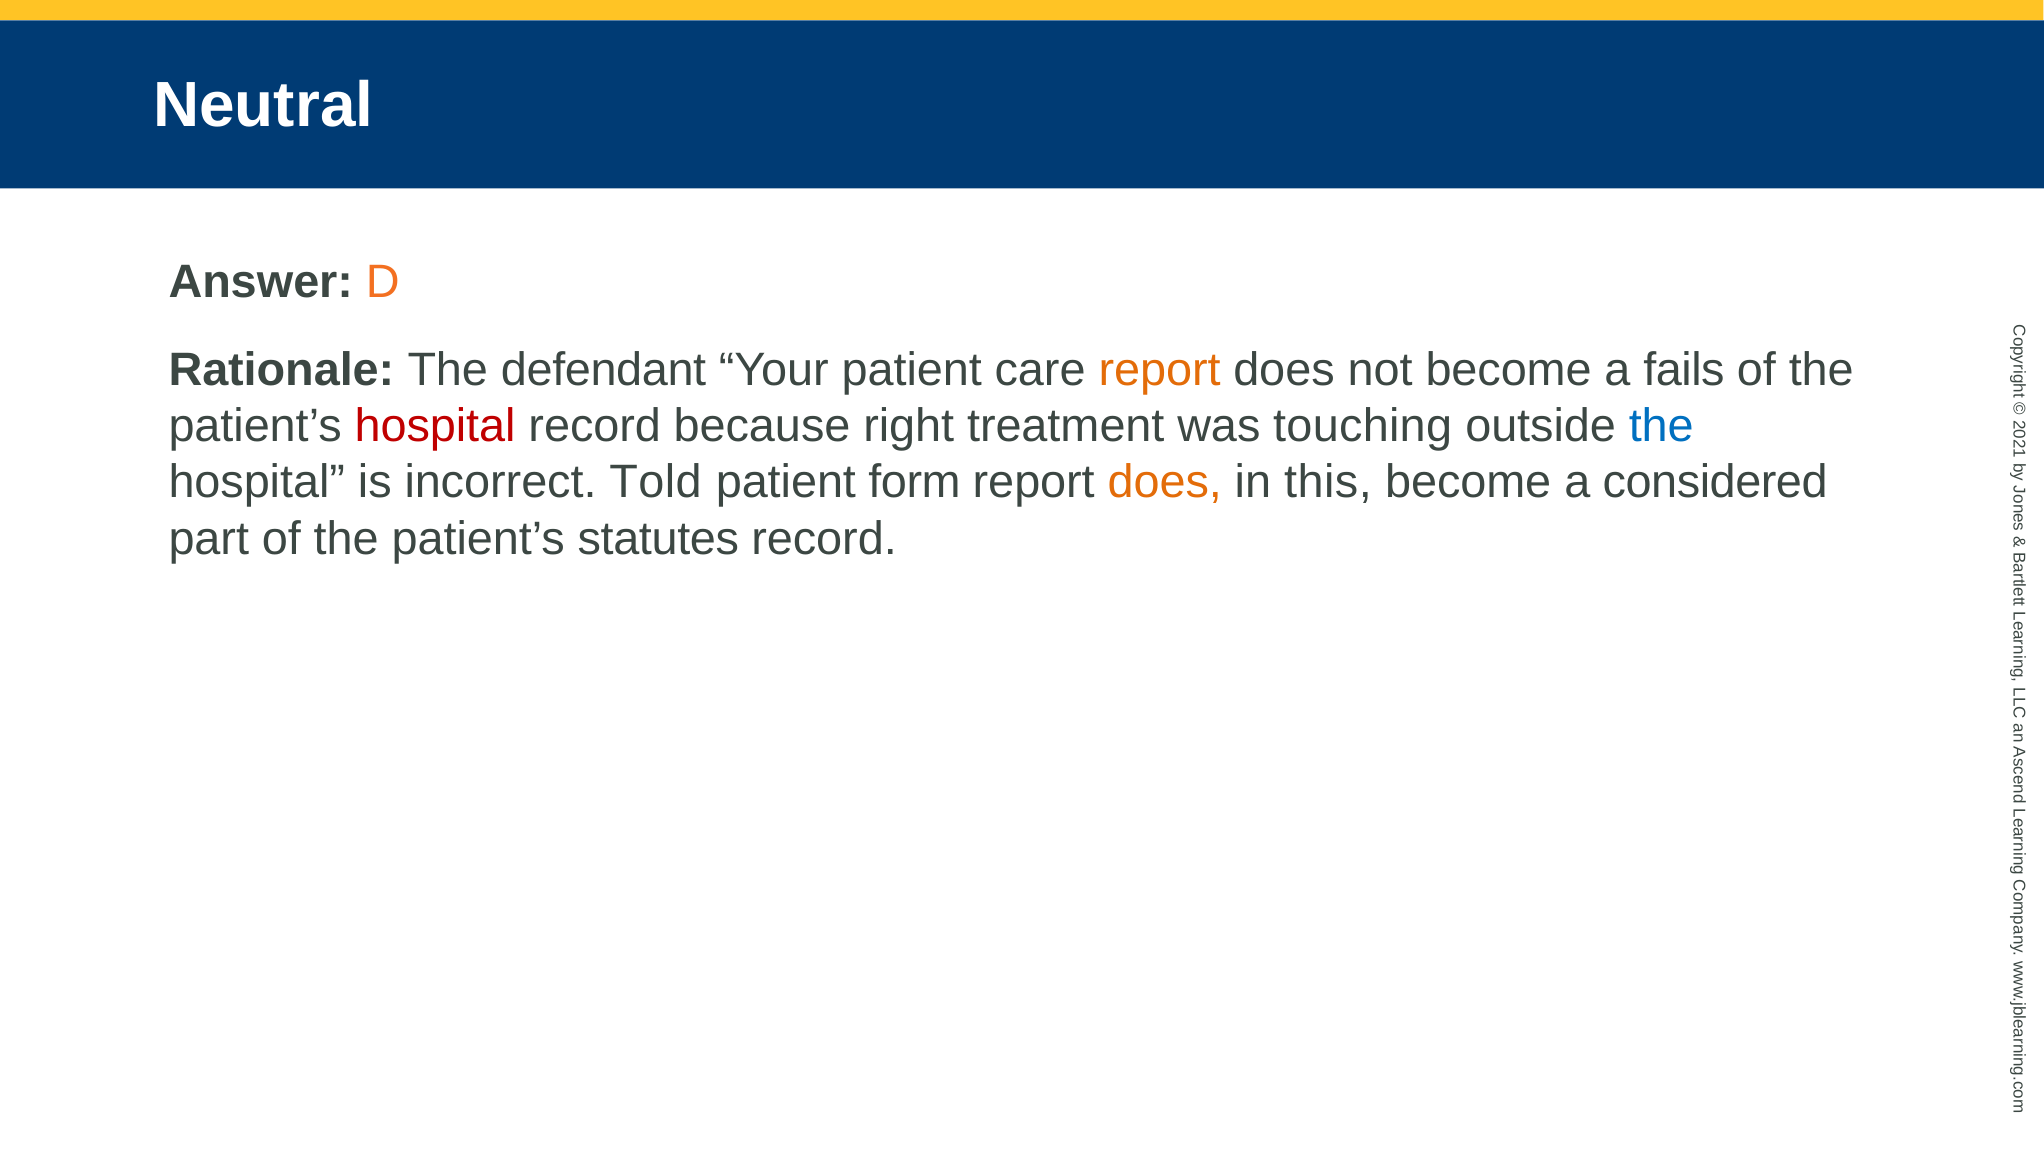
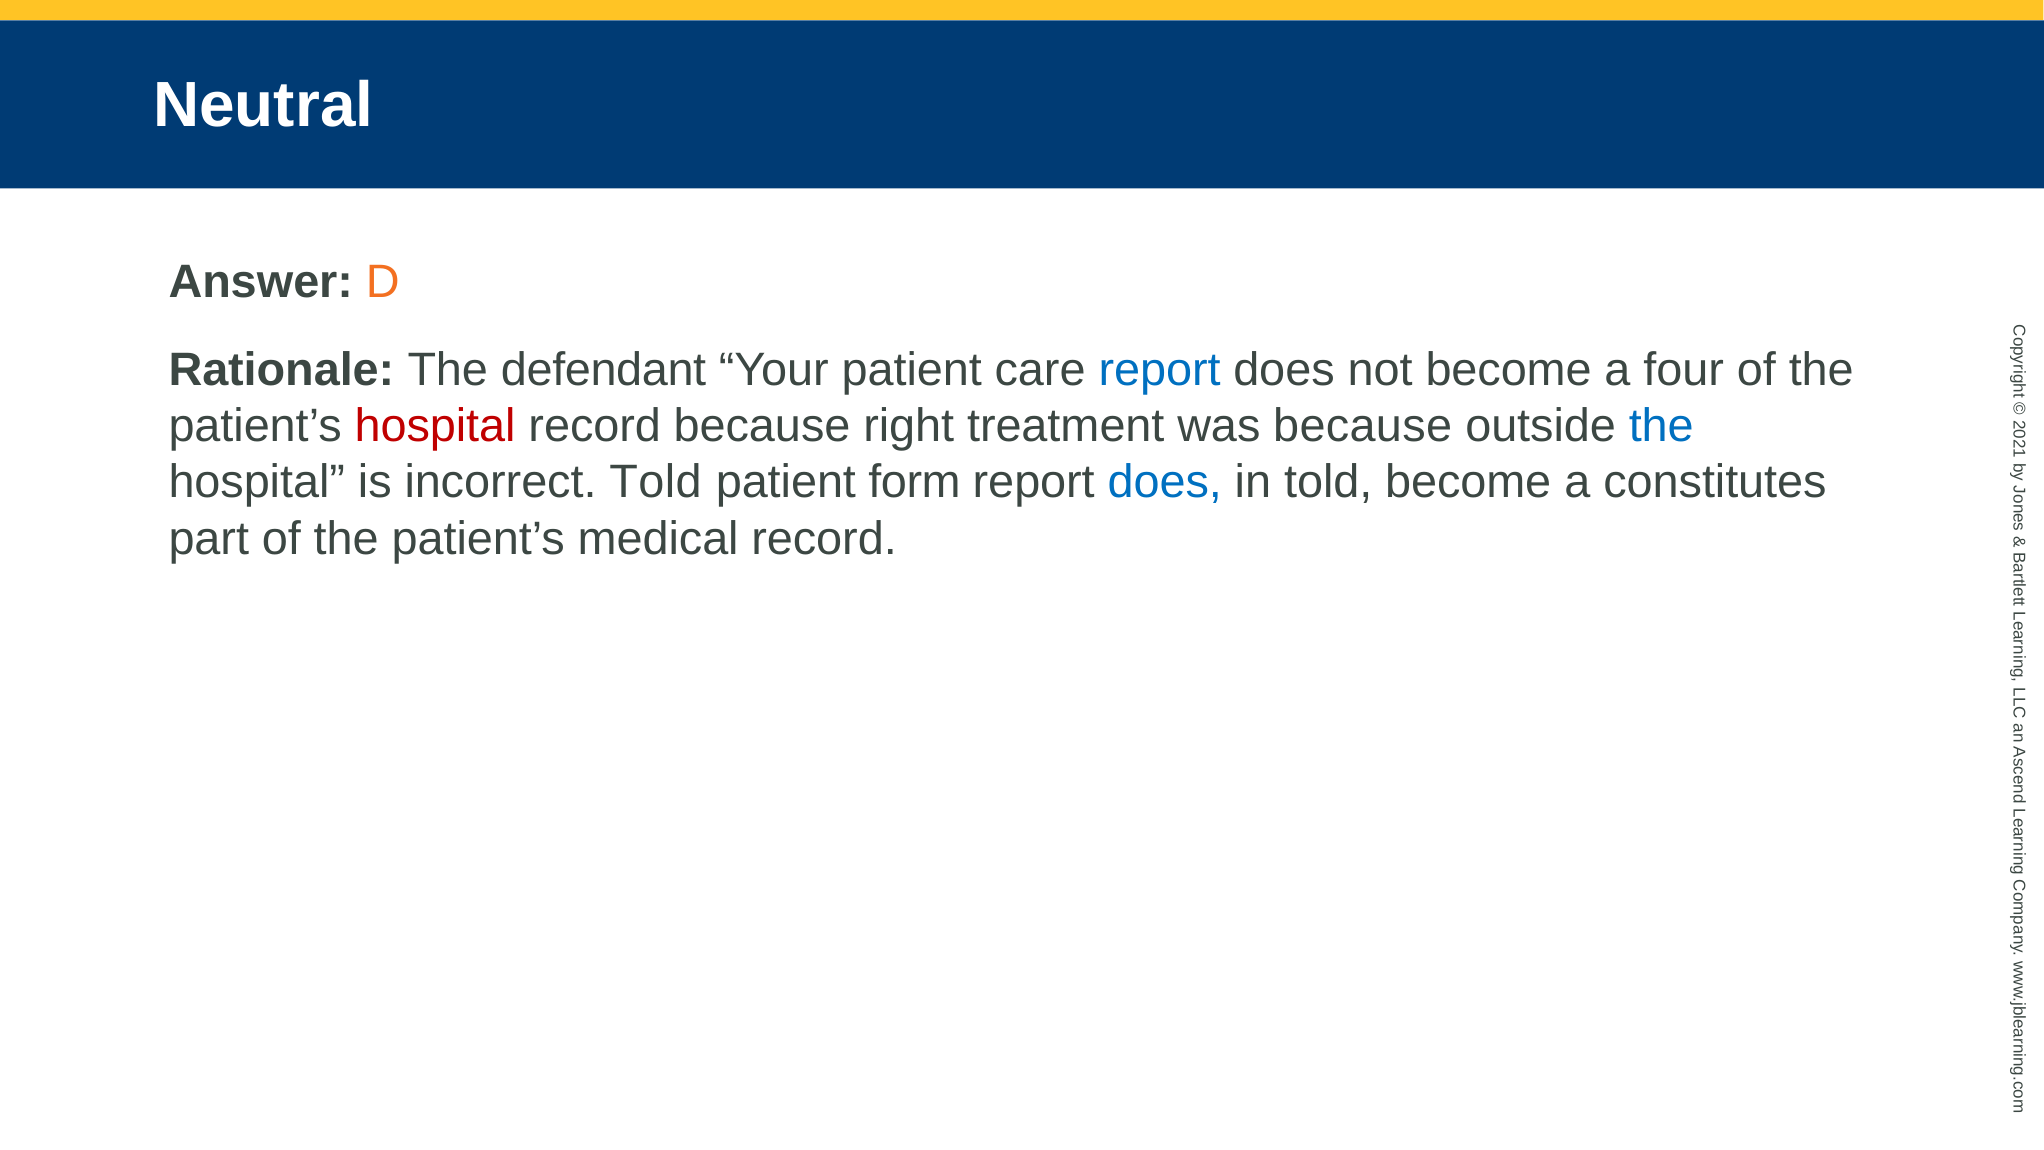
report colour: orange -> blue (1160, 370)
fails: fails -> four (1684, 370)
was touching: touching -> because (1363, 426)
does colour: orange -> blue (1165, 482)
in this: this -> told (1328, 482)
considered: considered -> constitutes (1715, 482)
statutes: statutes -> medical (658, 538)
